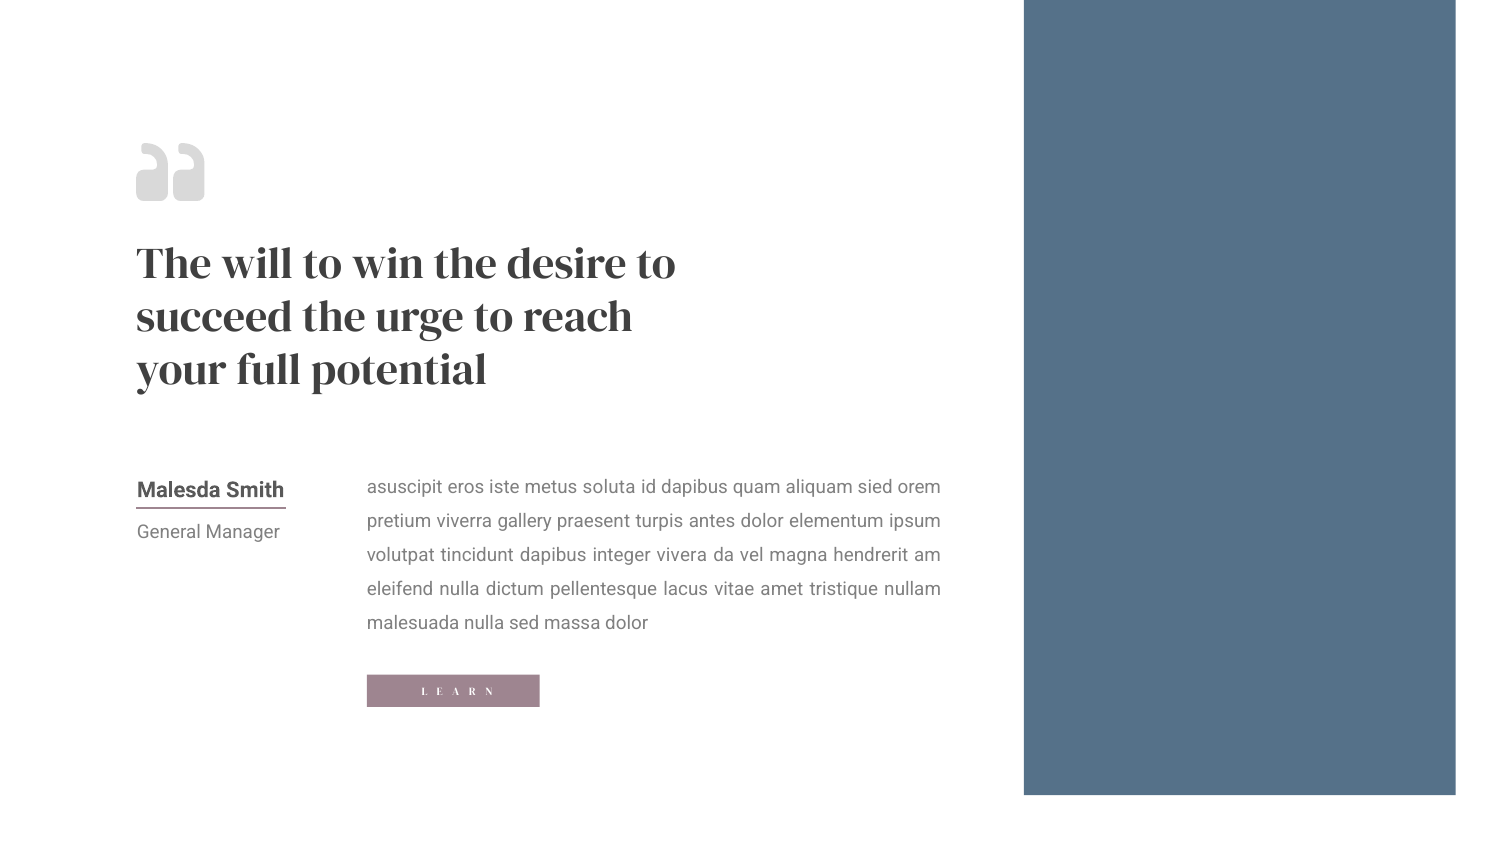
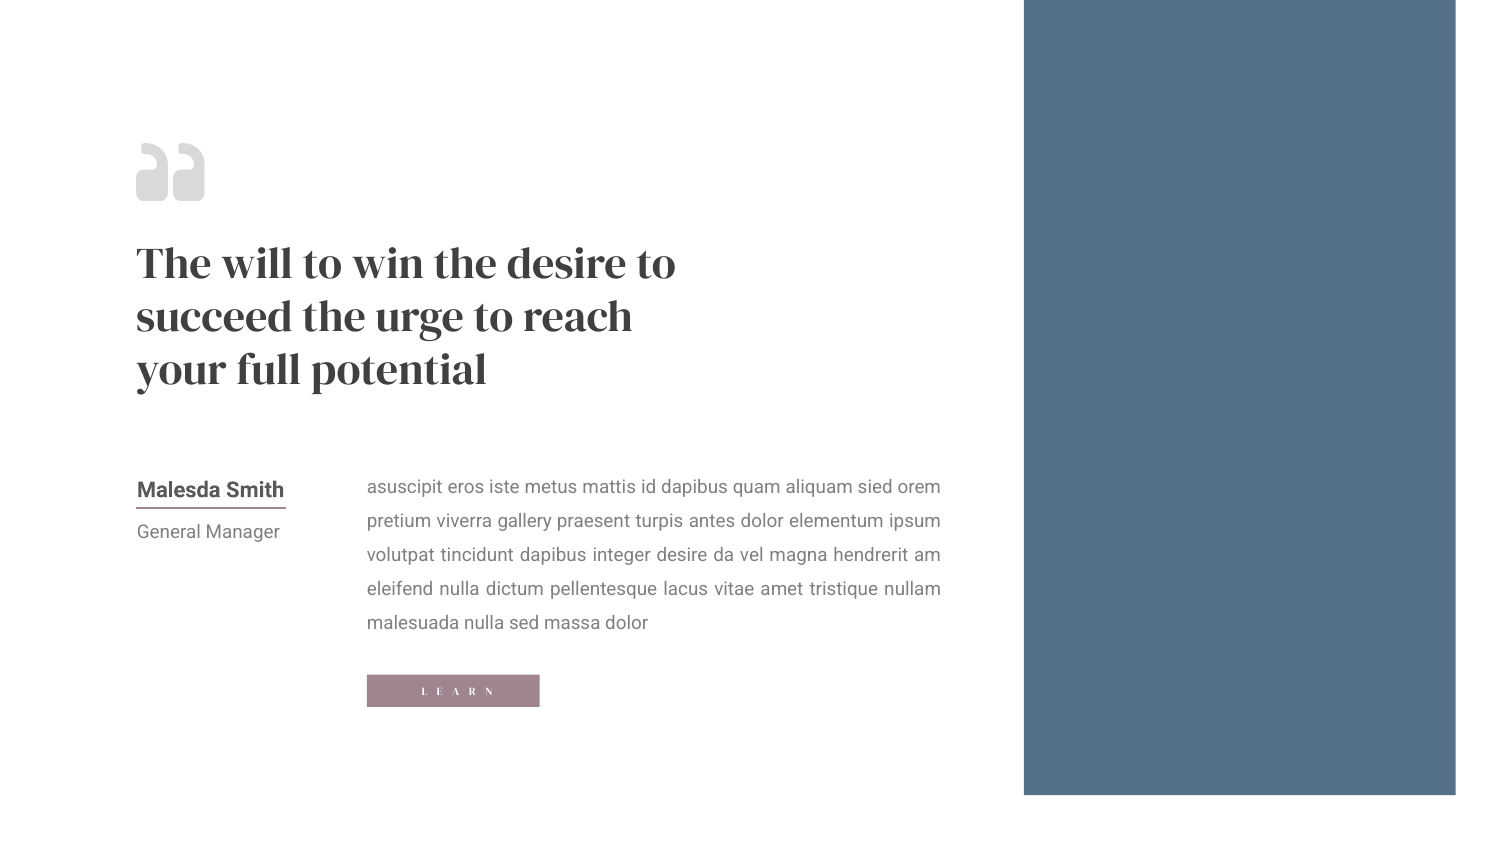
soluta: soluta -> mattis (609, 487)
integer vivera: vivera -> desire (682, 555)
